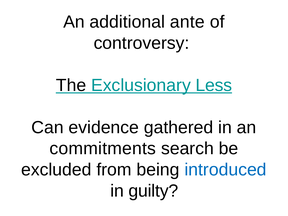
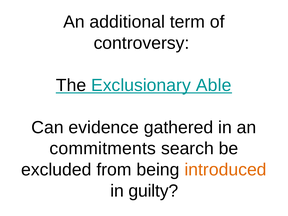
ante: ante -> term (187, 22)
Less: Less -> Able (214, 85)
introduced colour: blue -> orange (225, 170)
